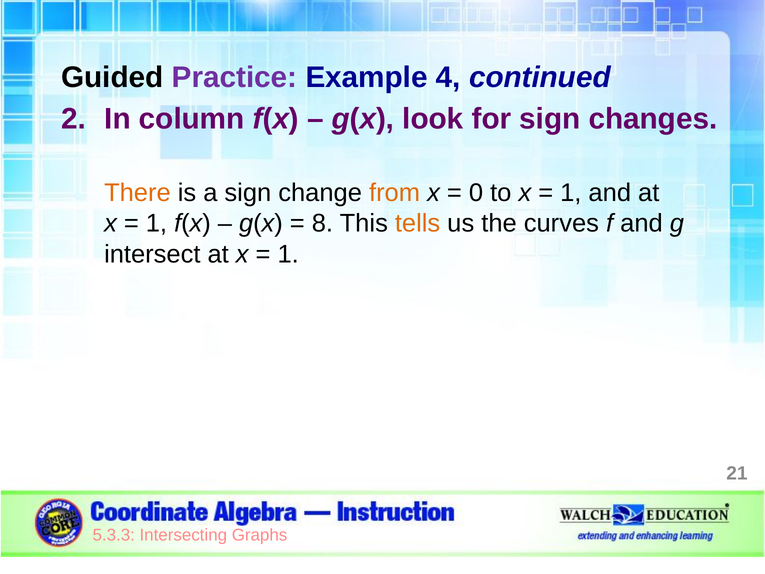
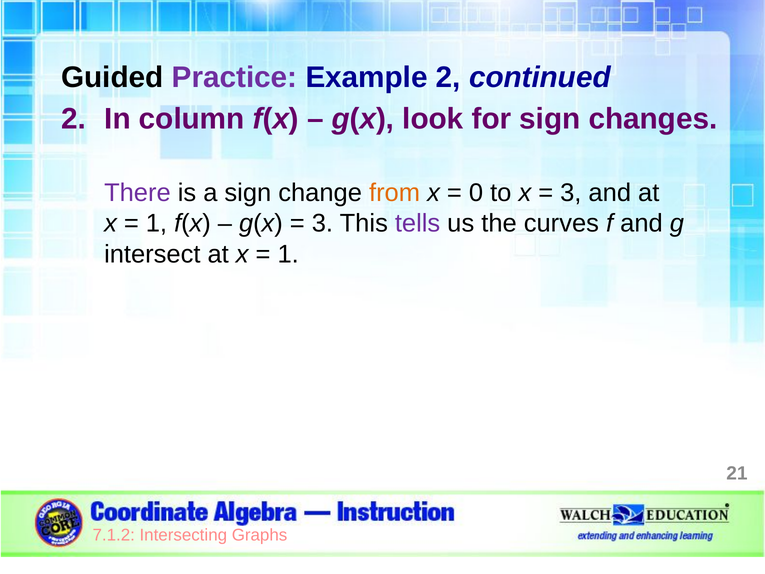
Example 4: 4 -> 2 (448, 77)
There colour: orange -> purple (137, 193)
1: 1 -> 3 (571, 193)
8: 8 -> 3 (322, 223)
tells colour: orange -> purple (418, 223)
5.3.3: 5.3.3 -> 7.1.2 (114, 535)
